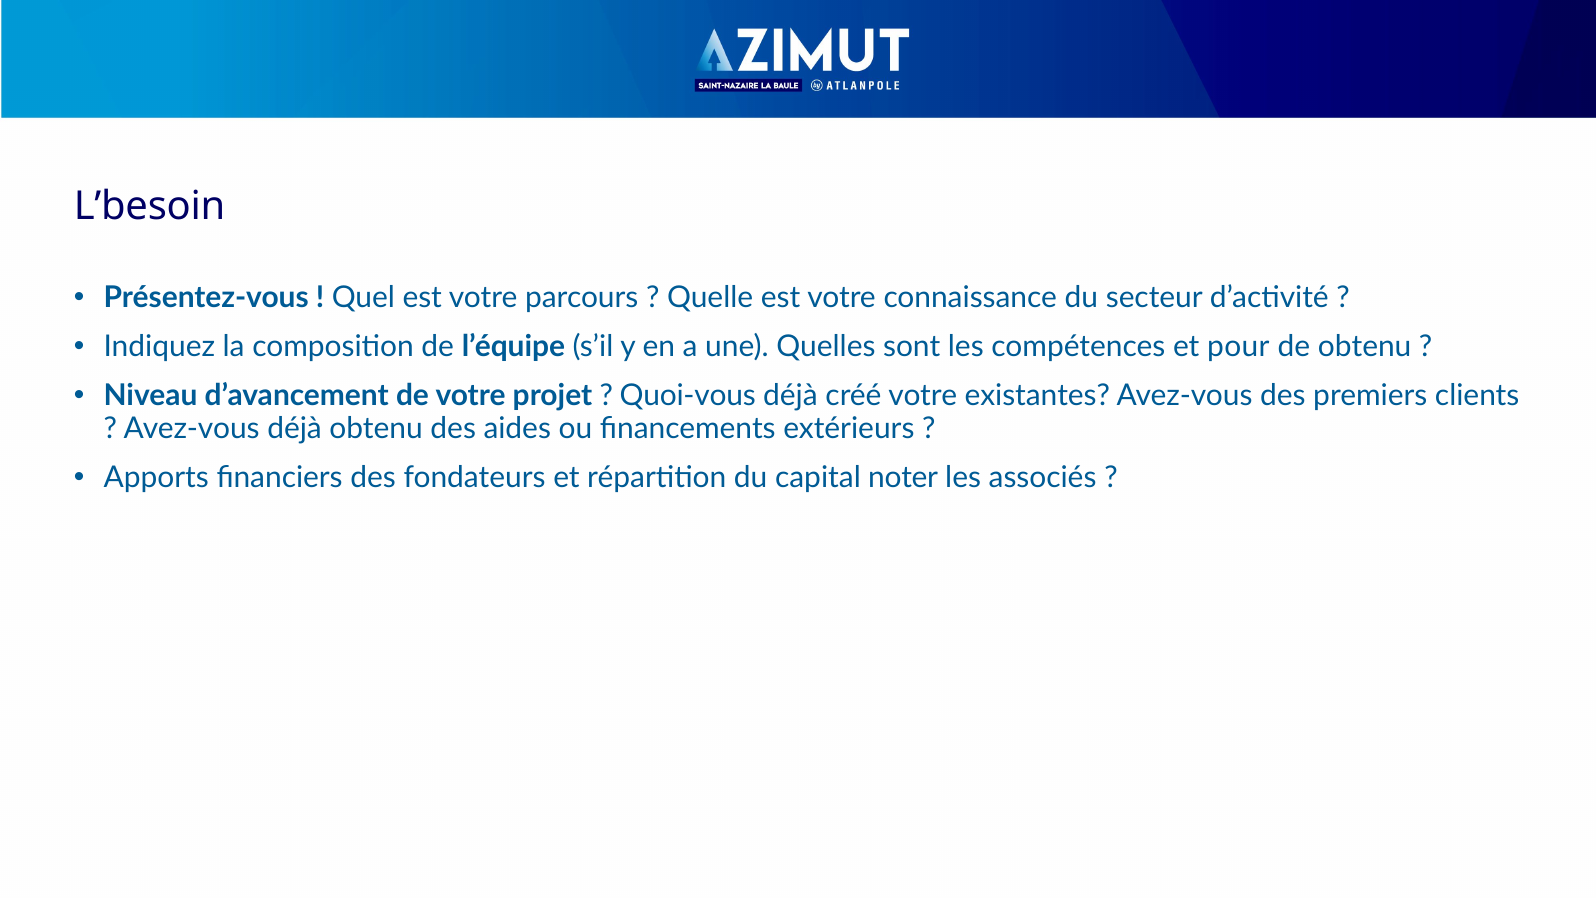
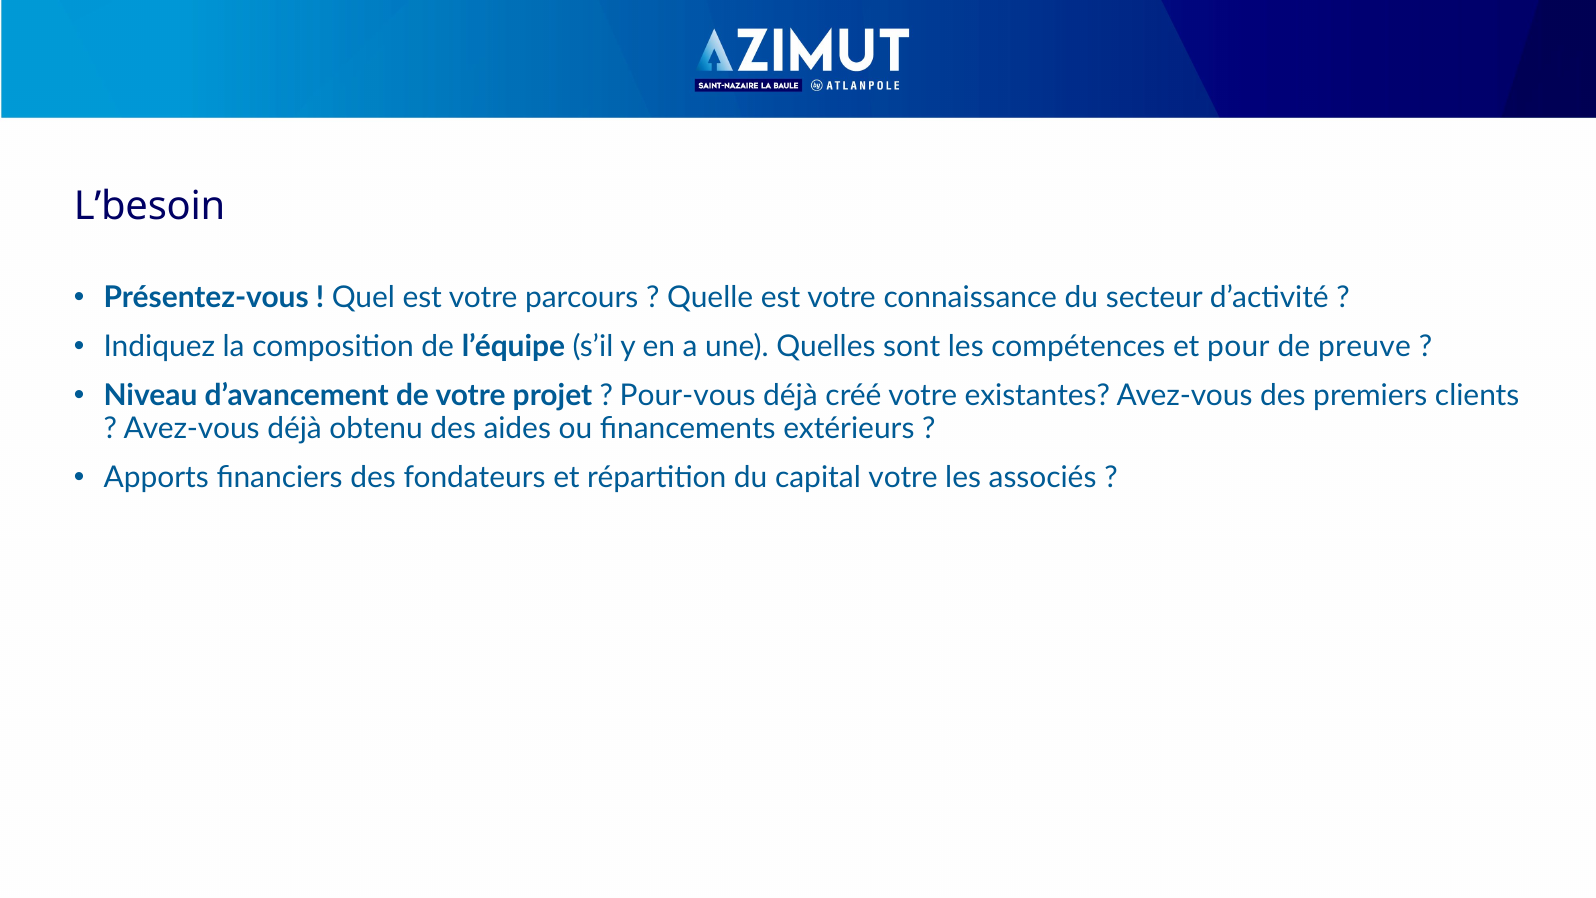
de obtenu: obtenu -> preuve (1365, 347)
Quoi-vous: Quoi-vous -> Pour-vous (688, 396)
capital noter: noter -> votre (903, 477)
